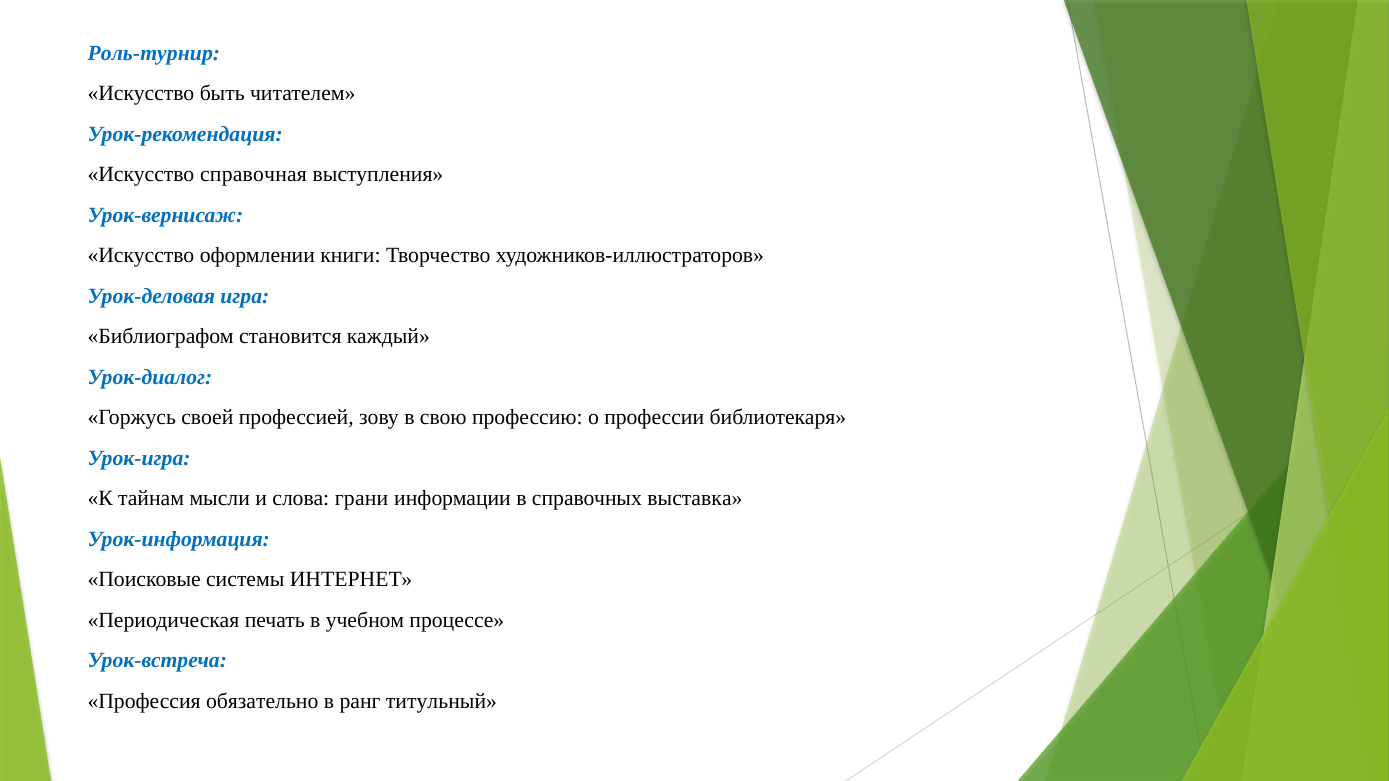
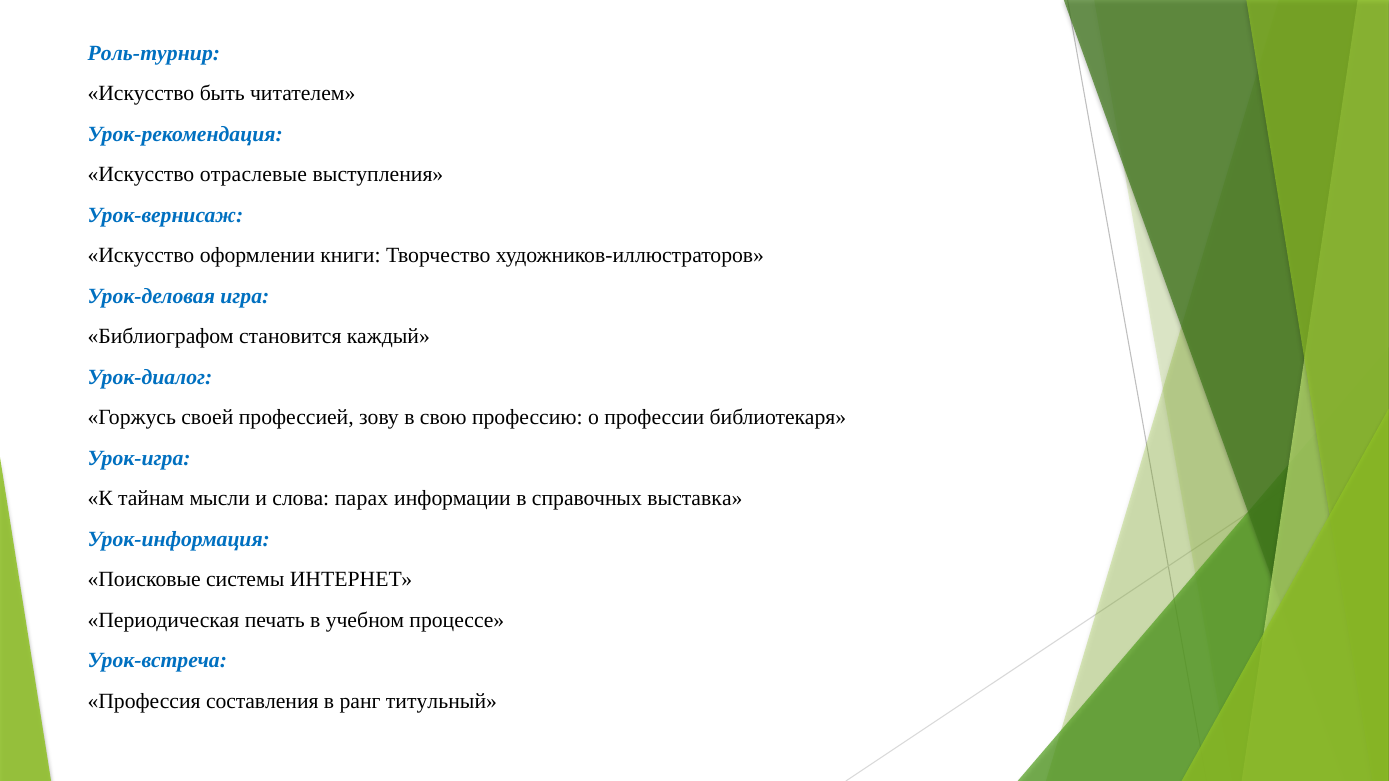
справочная: справочная -> отраслевые (253, 175)
грани: грани -> парах (362, 499)
обязательно: обязательно -> составления (262, 701)
